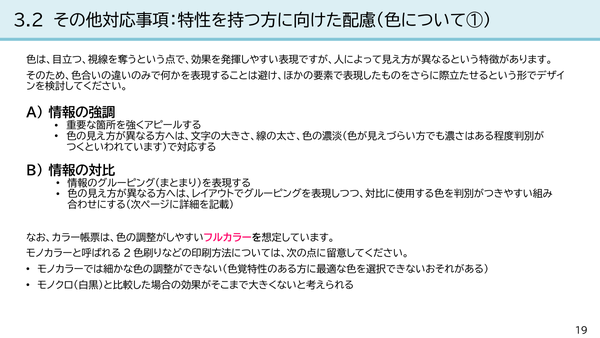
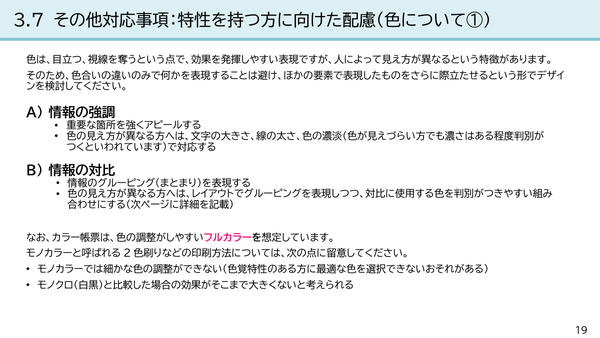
3.2: 3.2 -> 3.7 (29, 21)
